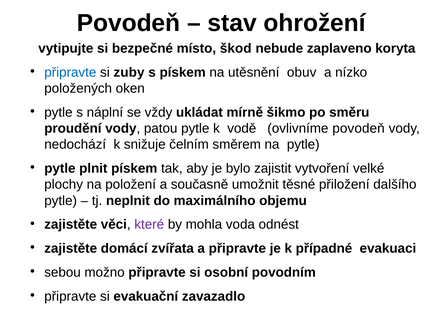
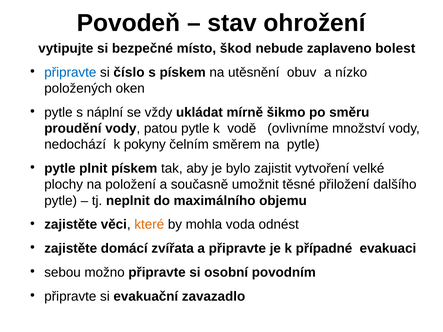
koryta: koryta -> bolest (395, 49)
zuby: zuby -> číslo (129, 72)
ovlivníme povodeň: povodeň -> množství (359, 129)
snižuje: snižuje -> pokyny (145, 145)
které colour: purple -> orange (149, 225)
